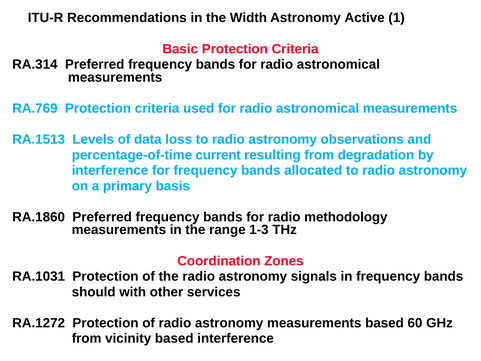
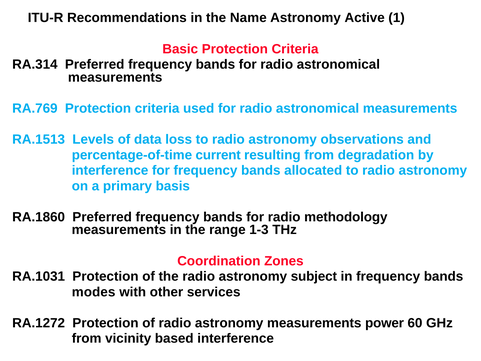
Width: Width -> Name (248, 18)
signals: signals -> subject (314, 276)
should: should -> modes (94, 292)
measurements based: based -> power (385, 323)
